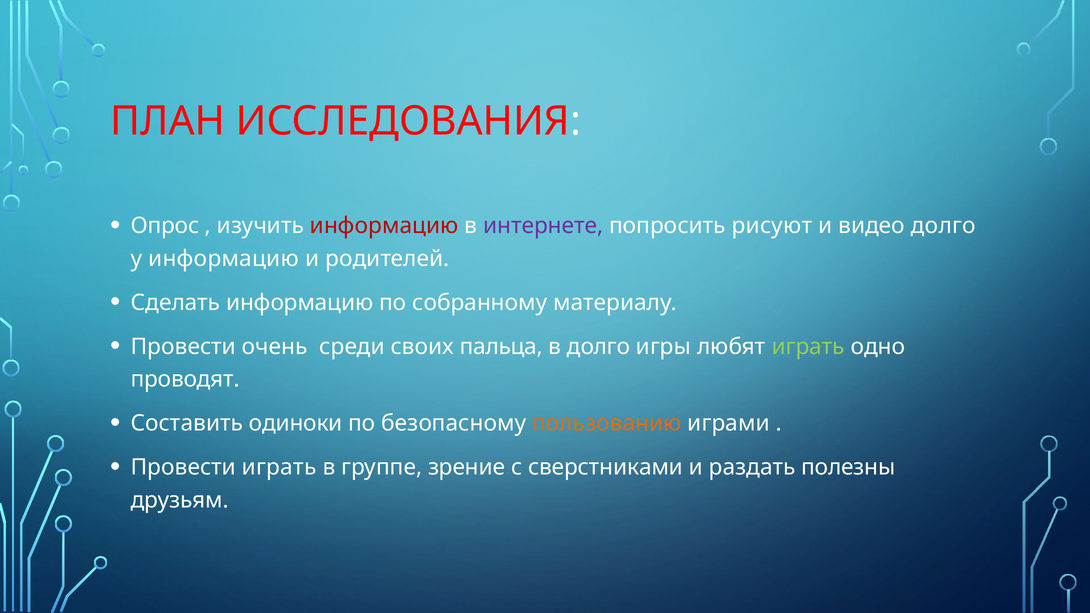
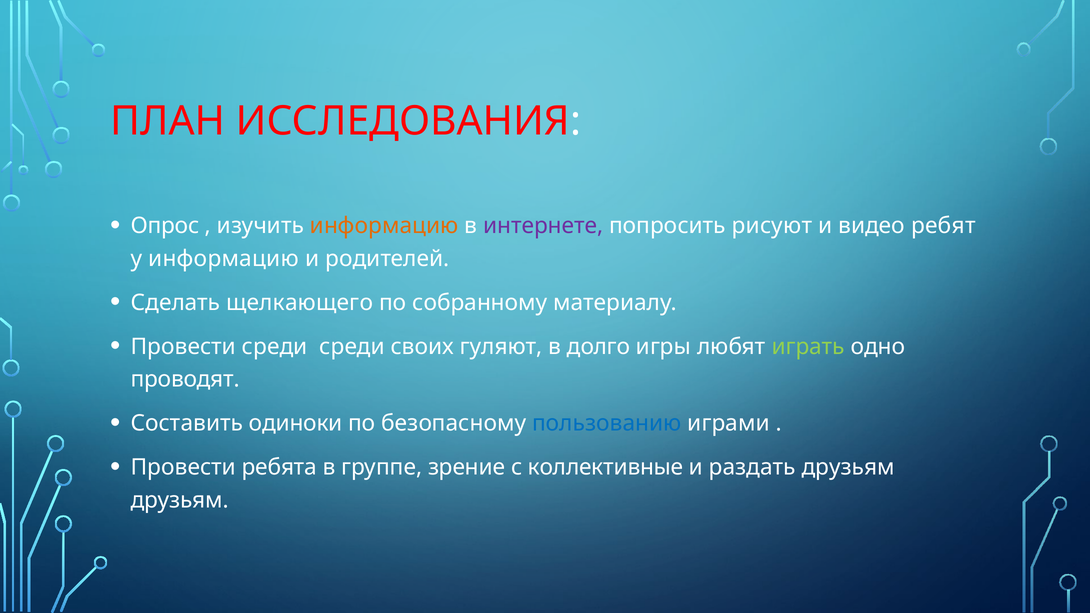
информацию colour: red -> orange (384, 226)
видео долго: долго -> ребят (943, 226)
Сделать информацию: информацию -> щелкающего (300, 303)
Провести очень: очень -> среди (275, 347)
пальца: пальца -> гуляют (501, 347)
пользованию colour: orange -> blue (607, 423)
Провести играть: играть -> ребята (279, 468)
сверстниками: сверстниками -> коллективные (606, 468)
раздать полезны: полезны -> друзьям (848, 468)
